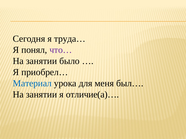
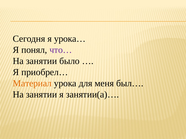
труда…: труда… -> урока… (70, 39)
Материал colour: blue -> orange (32, 84)
отличие(а)…: отличие(а)… -> занятии(а)… (92, 95)
